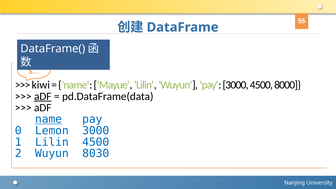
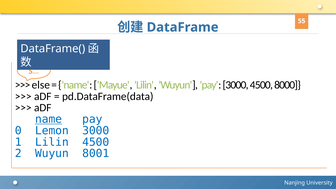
kiwi: kiwi -> else (41, 85)
aDF underline: present -> none (43, 96)
8030: 8030 -> 8001 (96, 153)
